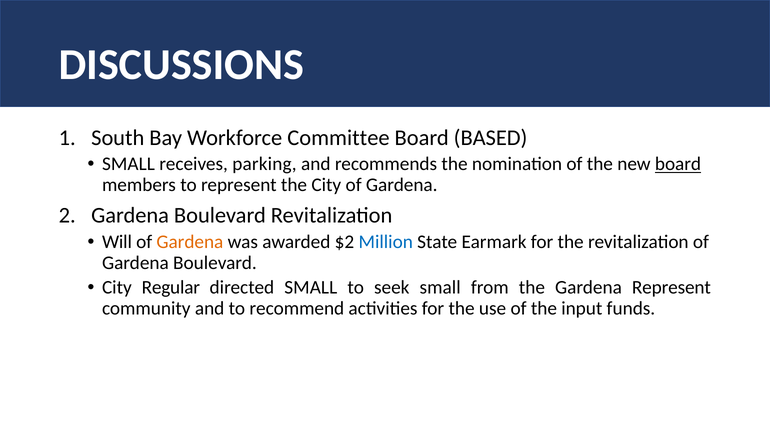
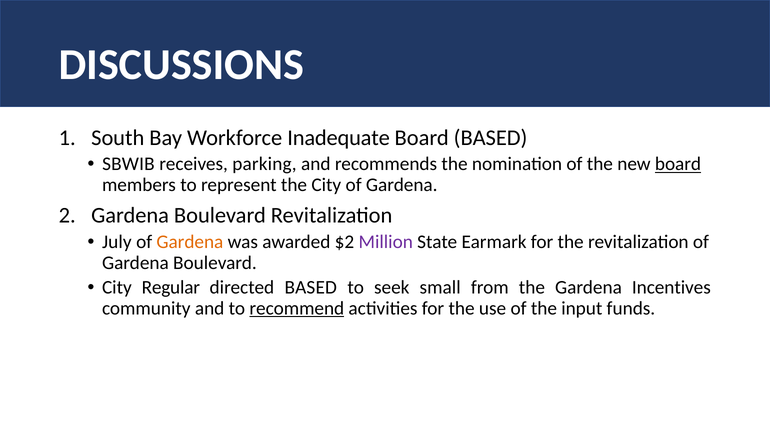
Committee: Committee -> Inadequate (339, 138)
SMALL: SMALL -> SBWIB (128, 164)
Will: Will -> July (117, 242)
Million colour: blue -> purple (386, 242)
directed SMALL: SMALL -> BASED (311, 288)
Gardena Represent: Represent -> Incentives (671, 288)
recommend underline: none -> present (297, 308)
